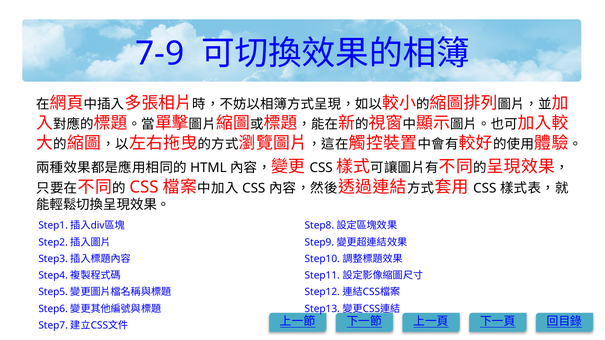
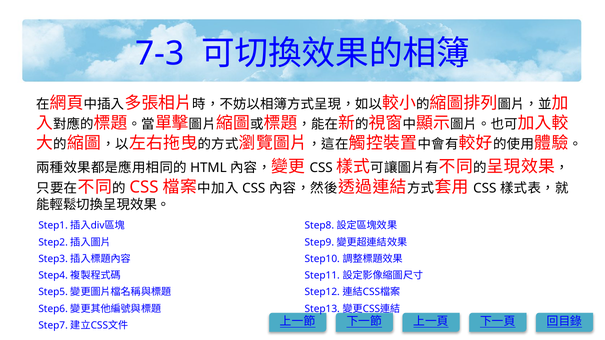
7-9: 7-9 -> 7-3 (160, 54)
